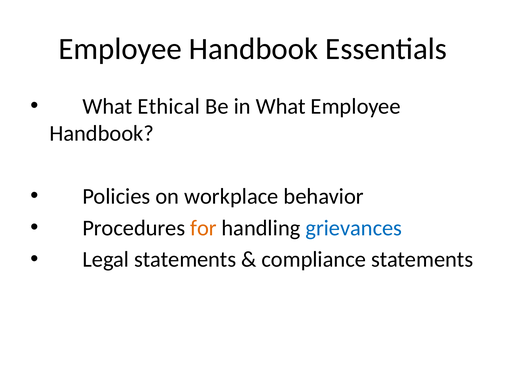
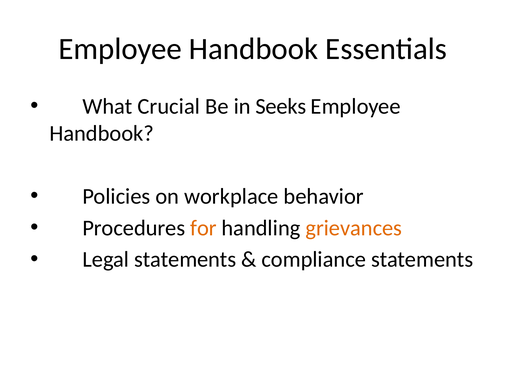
Ethical: Ethical -> Crucial (169, 106)
What: What -> Seeks (281, 106)
grievances colour: blue -> orange (354, 228)
